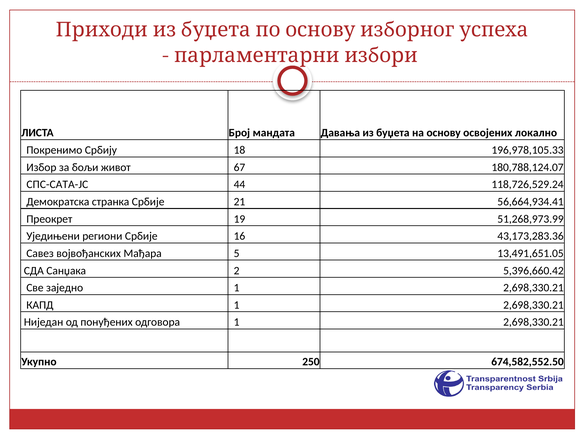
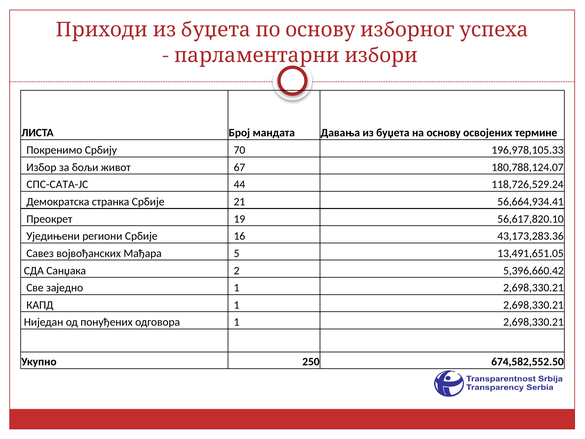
локално: локално -> термине (536, 133)
18: 18 -> 70 (239, 150)
51,268,973.99: 51,268,973.99 -> 56,617,820.10 (531, 219)
